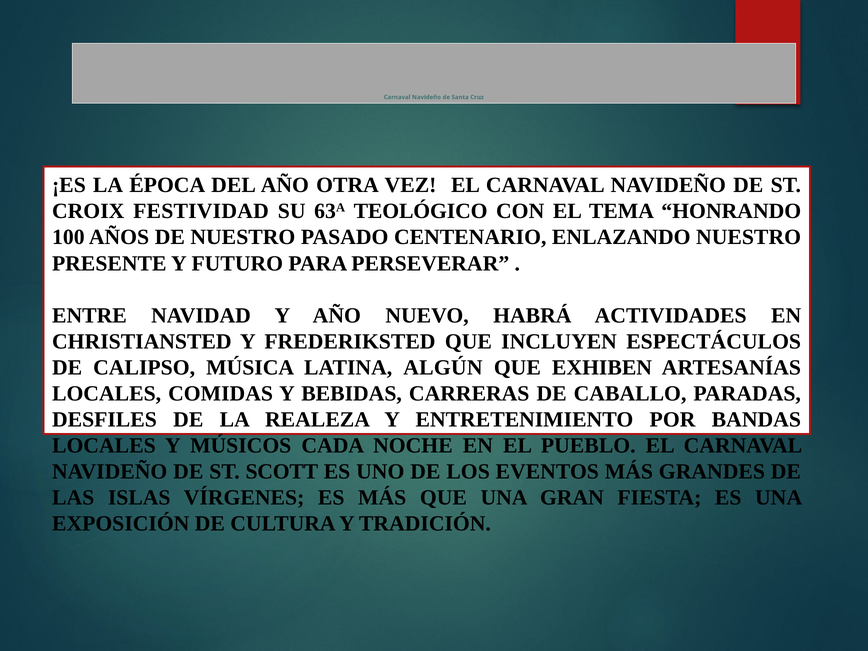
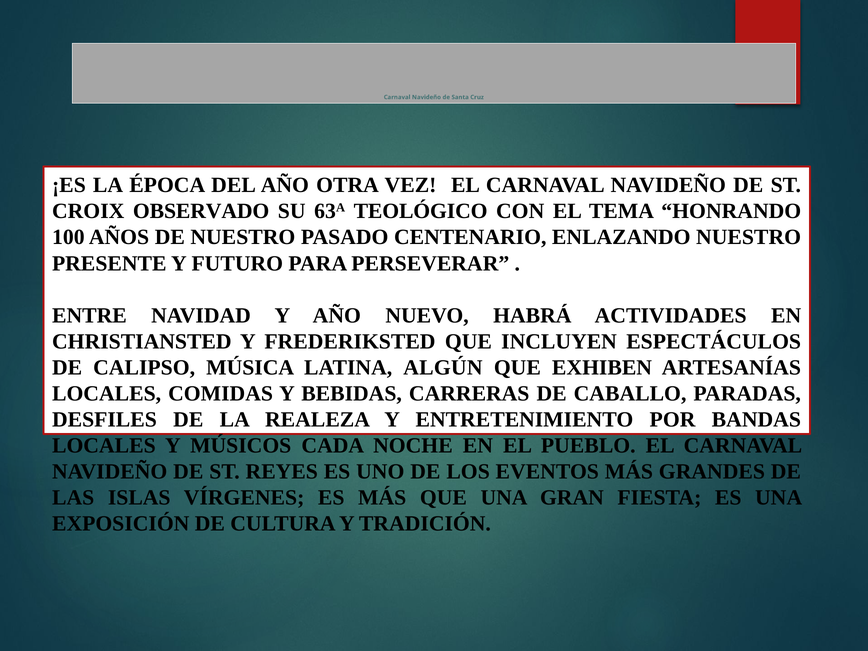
FESTIVIDAD: FESTIVIDAD -> OBSERVADO (201, 211)
SCOTT: SCOTT -> REYES (282, 472)
